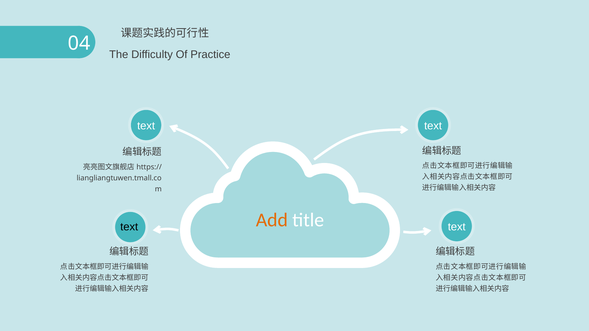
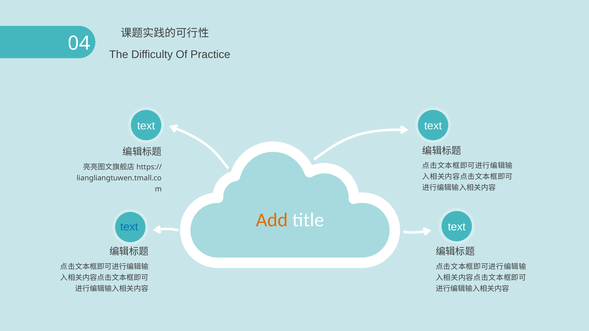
text colour: black -> blue (129, 227)
